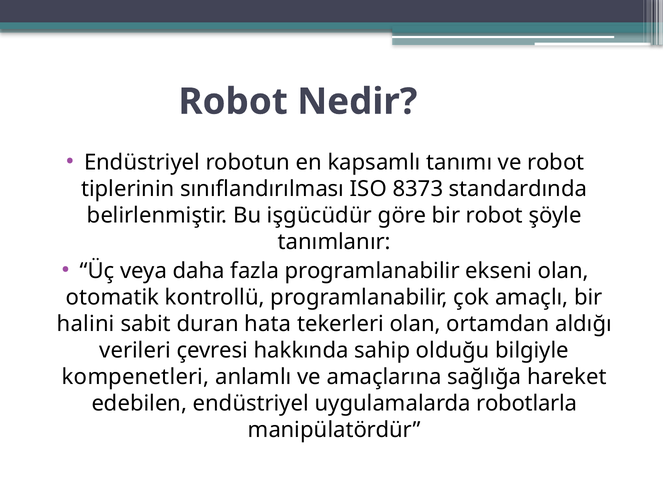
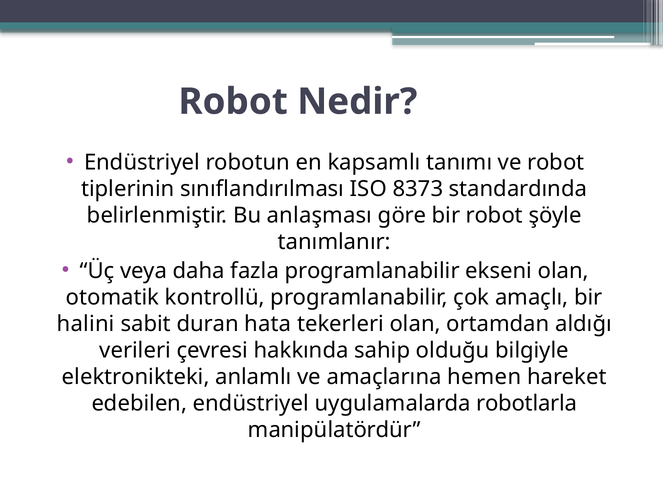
işgücüdür: işgücüdür -> anlaşması (319, 215)
kompenetleri: kompenetleri -> elektronikteki (136, 377)
sağlığa: sağlığa -> hemen (484, 377)
